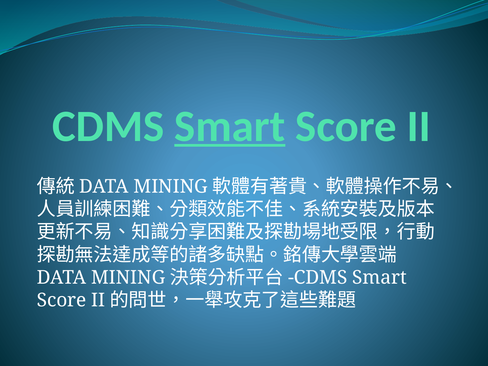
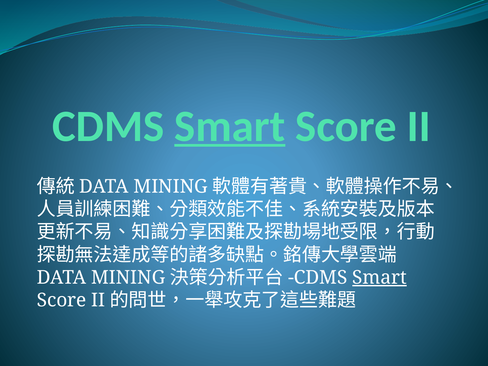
Smart underline: none -> present (380, 277)
